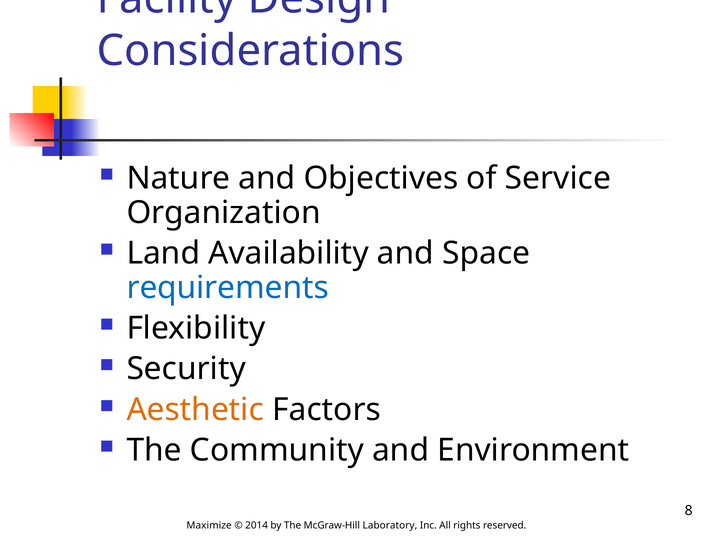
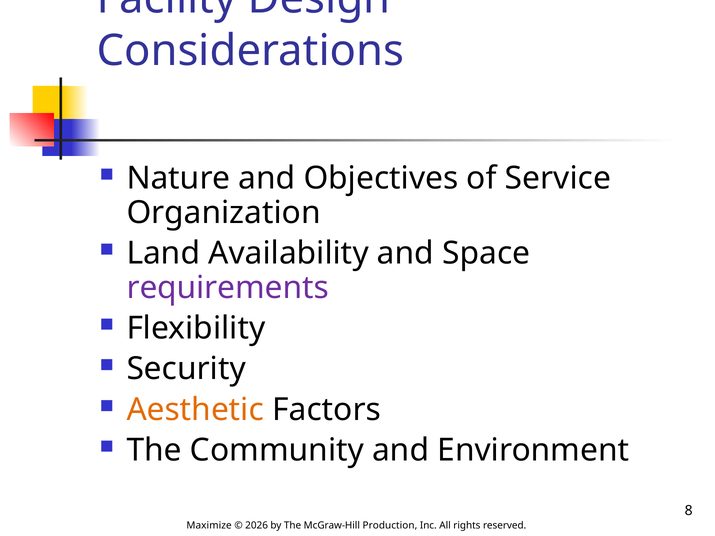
requirements colour: blue -> purple (228, 288)
2014: 2014 -> 2026 (257, 526)
Laboratory: Laboratory -> Production (390, 526)
